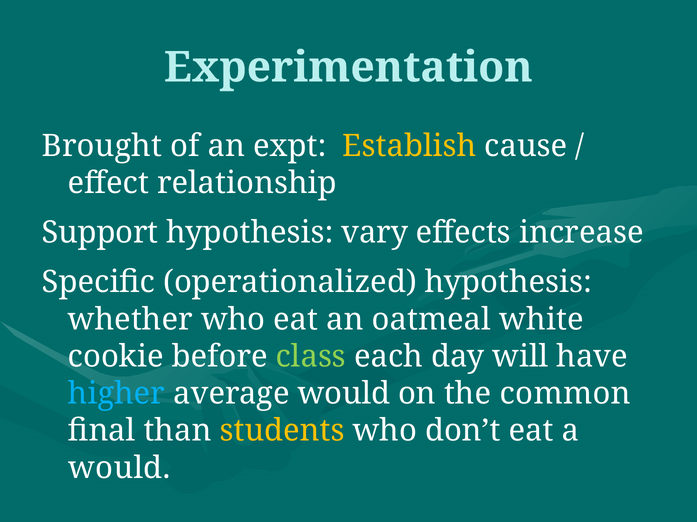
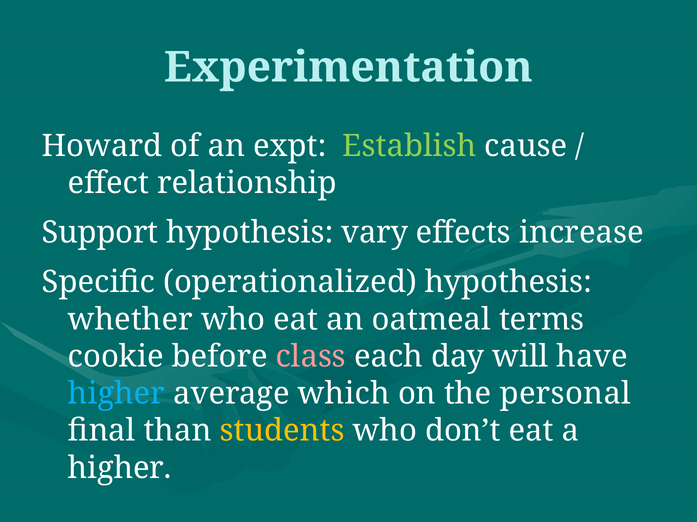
Brought: Brought -> Howard (102, 146)
Establish colour: yellow -> light green (409, 146)
white: white -> terms (542, 320)
class colour: light green -> pink (311, 357)
average would: would -> which (344, 394)
common: common -> personal (565, 394)
would: would -> higher (120, 468)
